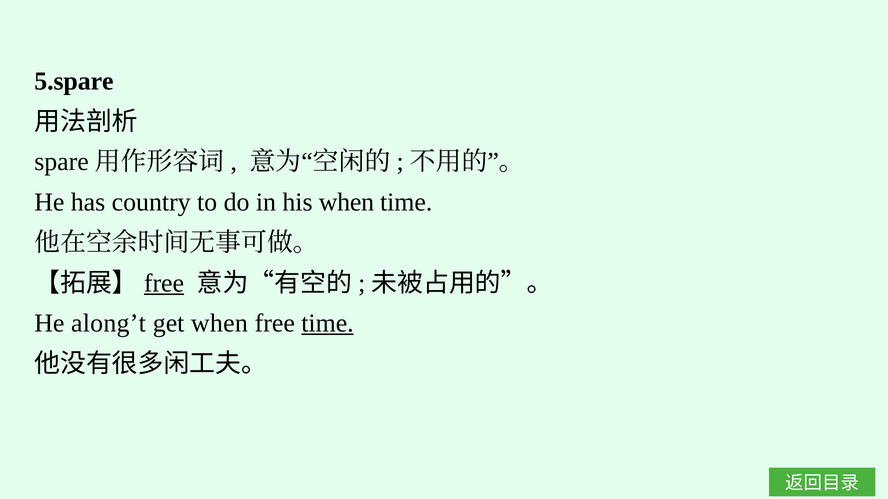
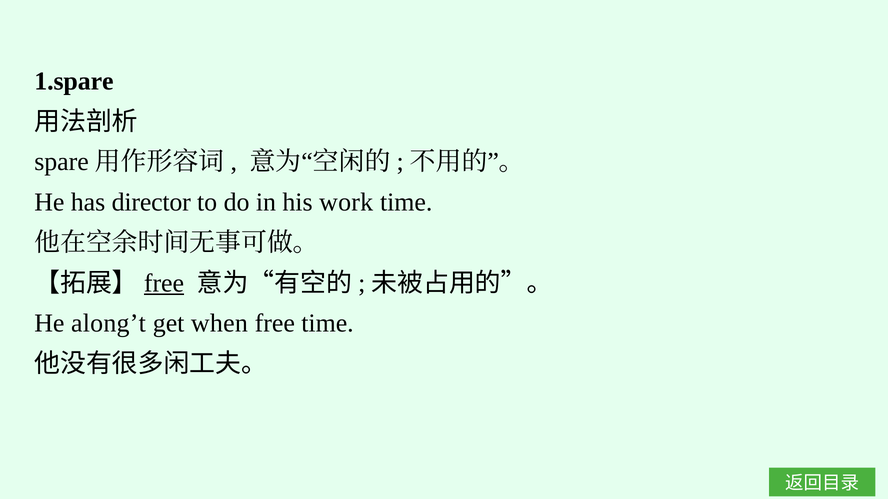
5.spare: 5.spare -> 1.spare (74, 81)
country: country -> director (151, 202)
his when: when -> work (346, 202)
time underline: present -> none (327, 324)
